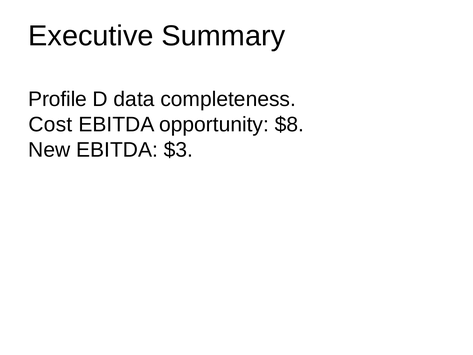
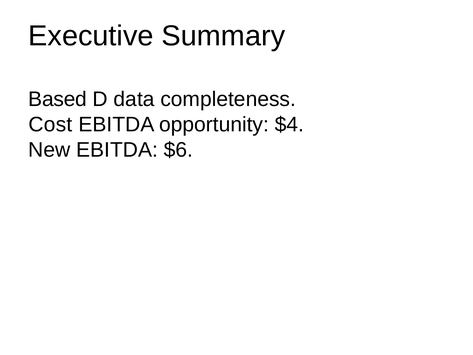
Profile: Profile -> Based (58, 99)
$8: $8 -> $4 (289, 124)
$3: $3 -> $6 (178, 150)
